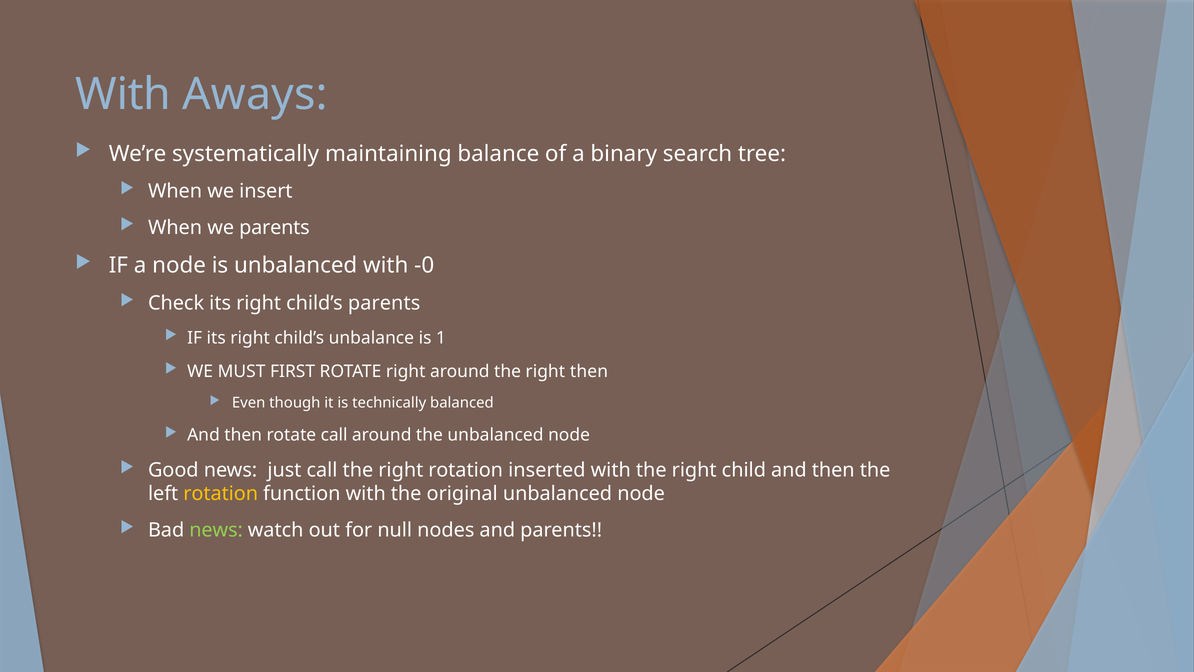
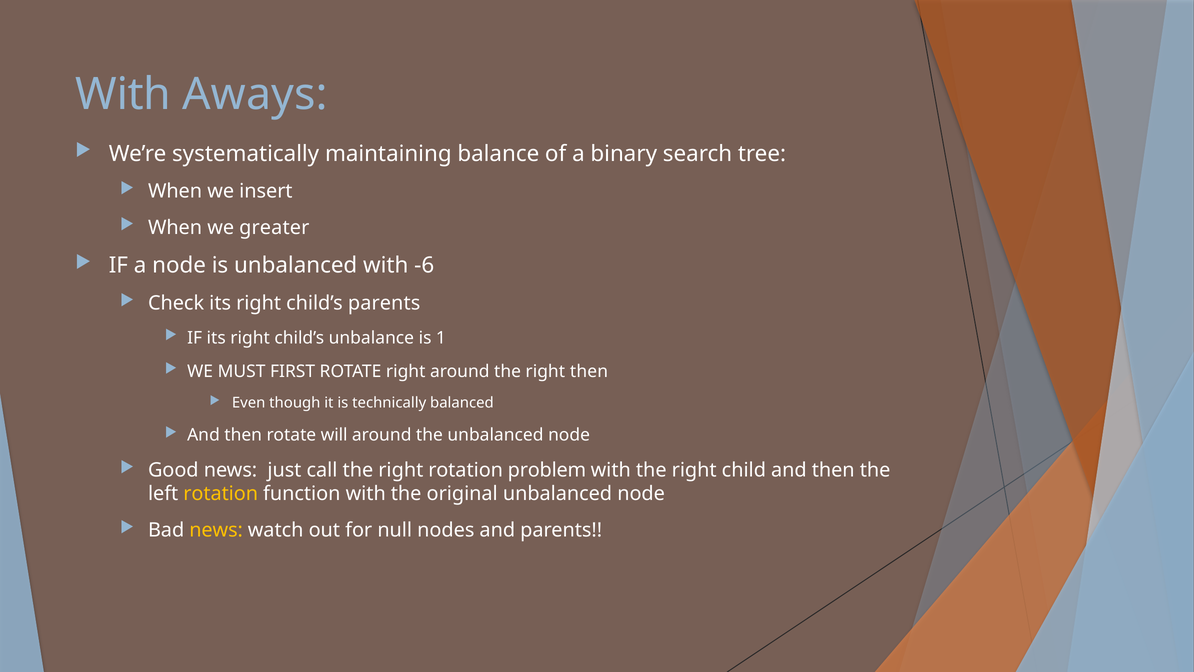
we parents: parents -> greater (274, 227)
-0: -0 -> -6 (424, 265)
rotate call: call -> will (334, 435)
inserted: inserted -> problem (547, 470)
news colour: light green -> yellow (216, 530)
